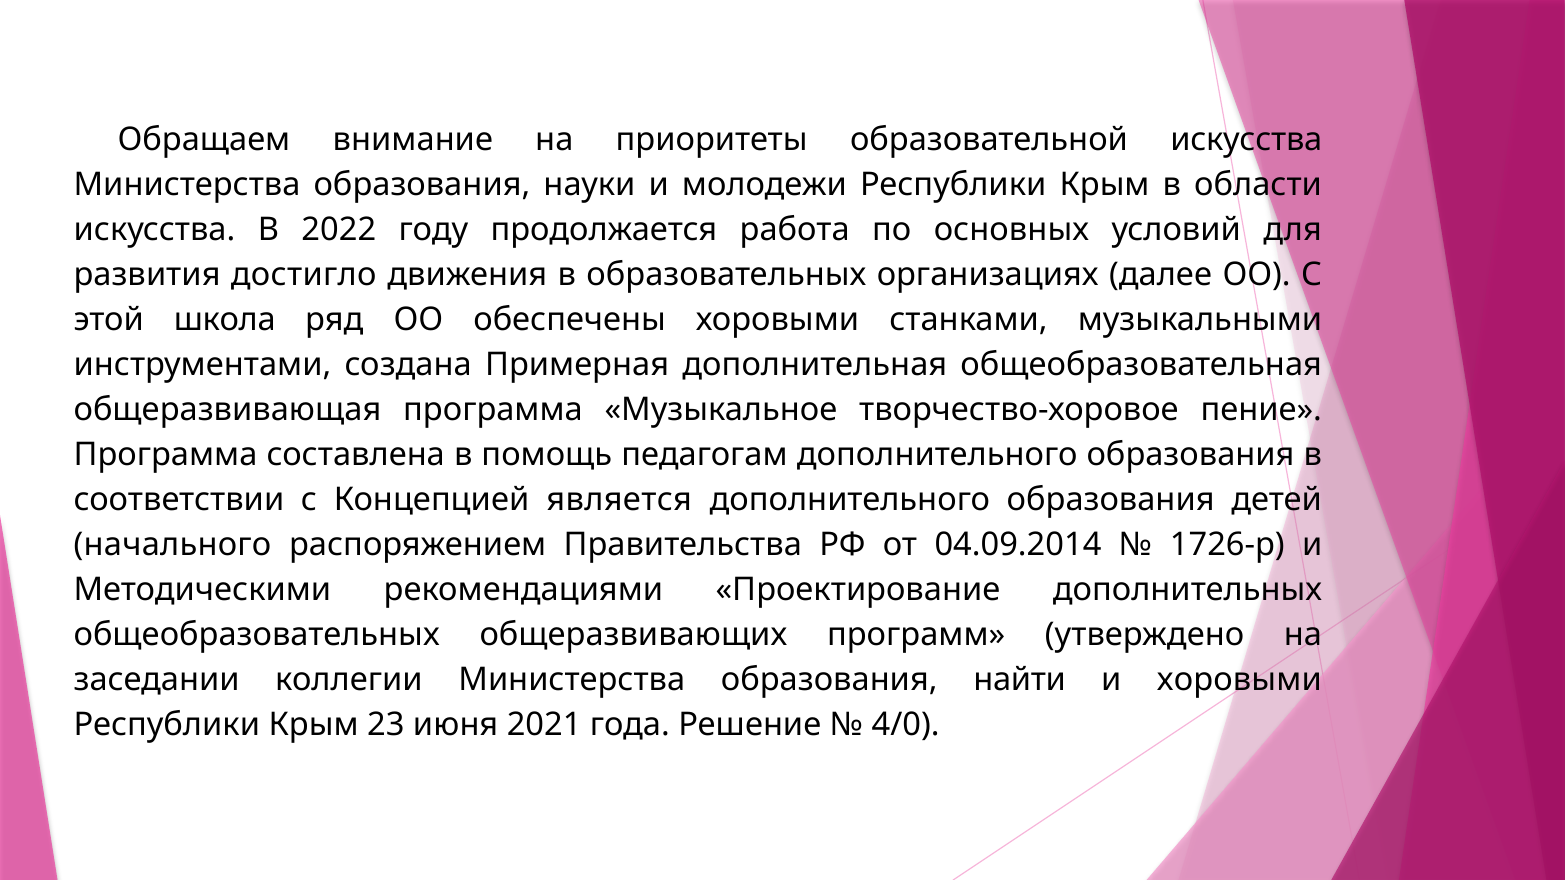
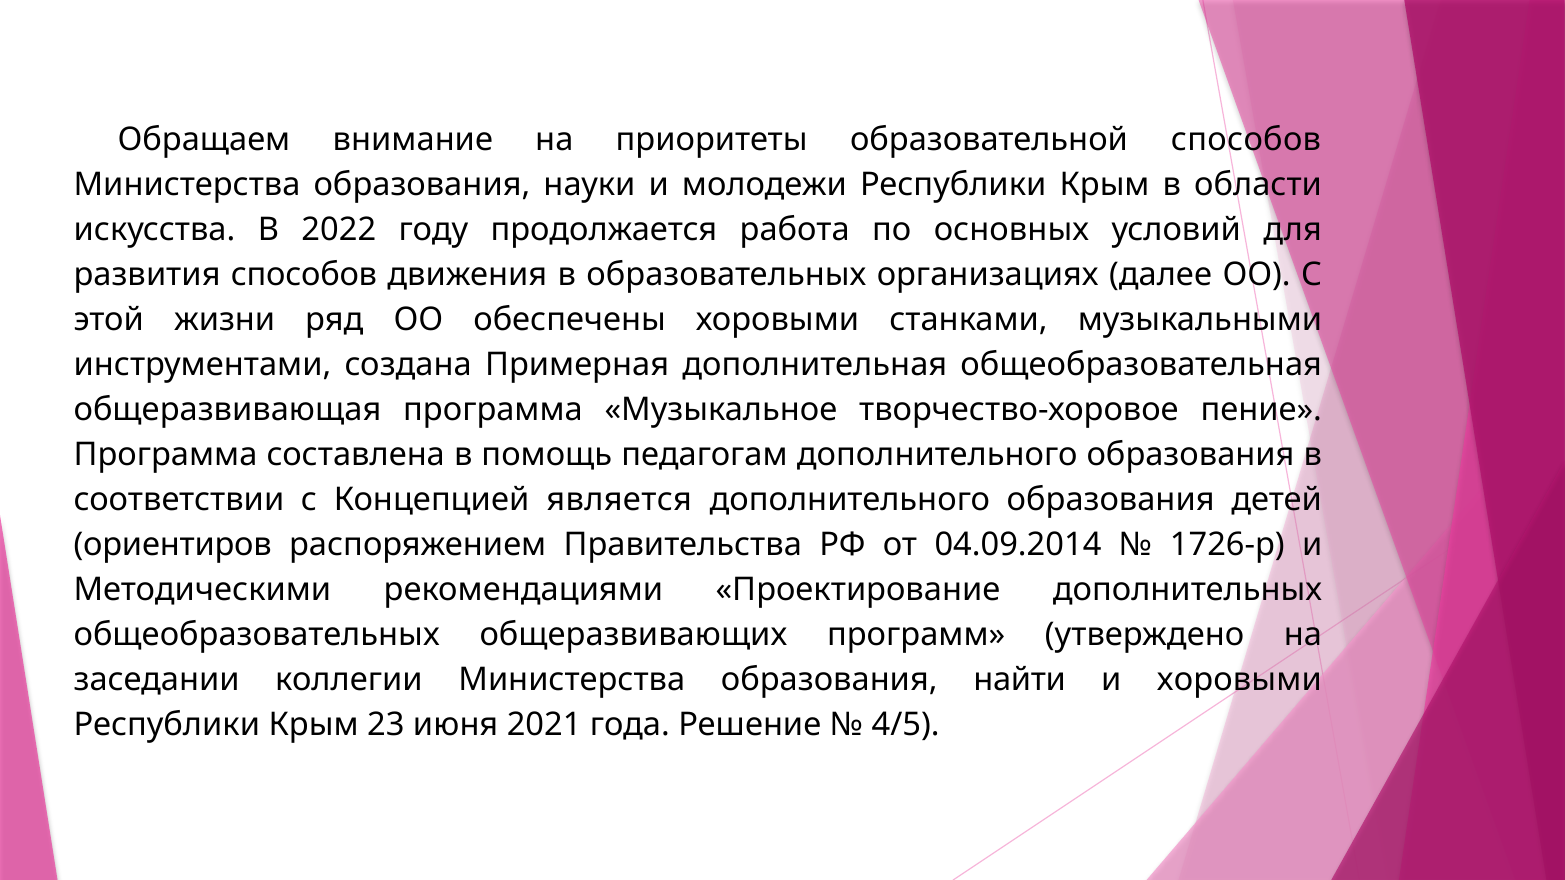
образовательной искусства: искусства -> способов (1246, 140)
развития достигло: достигло -> способов (304, 275)
школа: школа -> жизни (225, 320)
начального: начального -> ориентиров (173, 545)
4/0: 4/0 -> 4/5 (906, 725)
